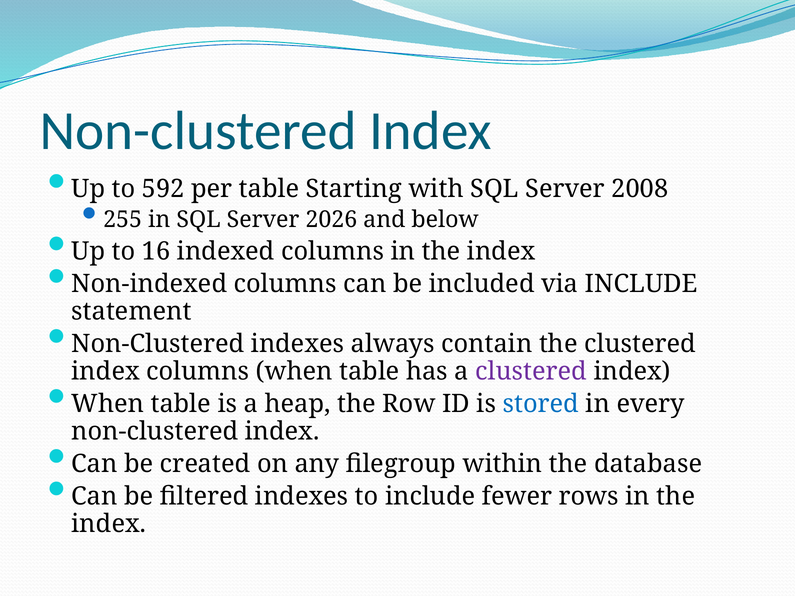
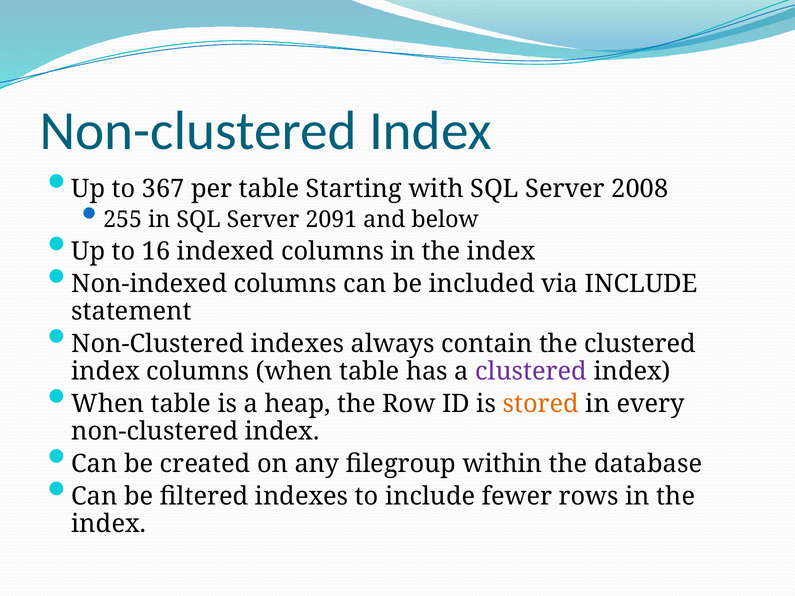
592: 592 -> 367 (163, 189)
2026: 2026 -> 2091 (331, 220)
stored colour: blue -> orange (541, 404)
